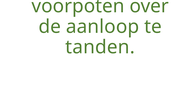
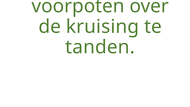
aanloop: aanloop -> kruising (102, 27)
